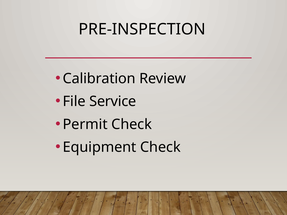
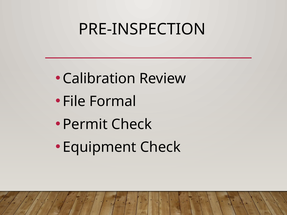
Service: Service -> Formal (113, 102)
